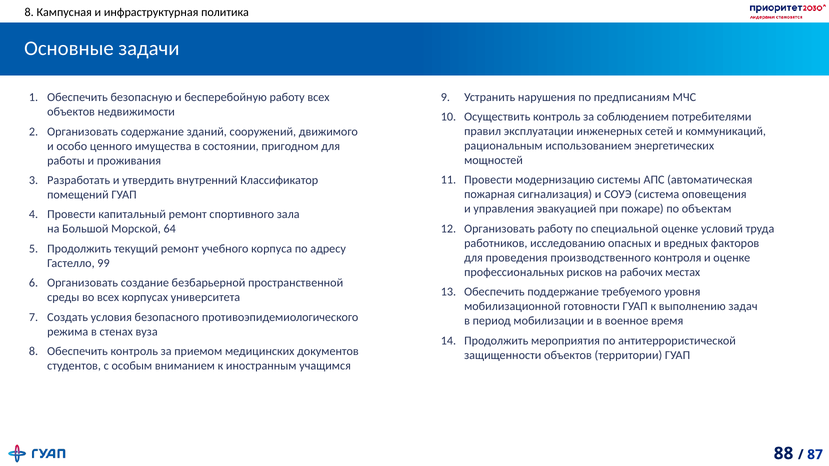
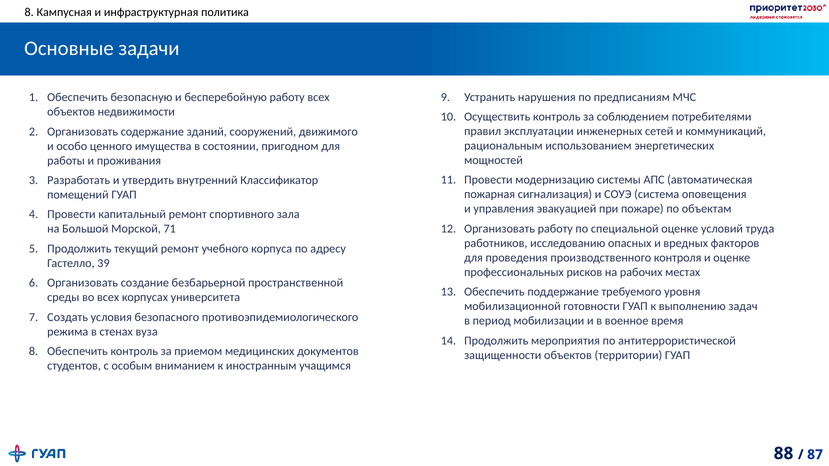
64: 64 -> 71 (170, 229)
99: 99 -> 39 (103, 263)
